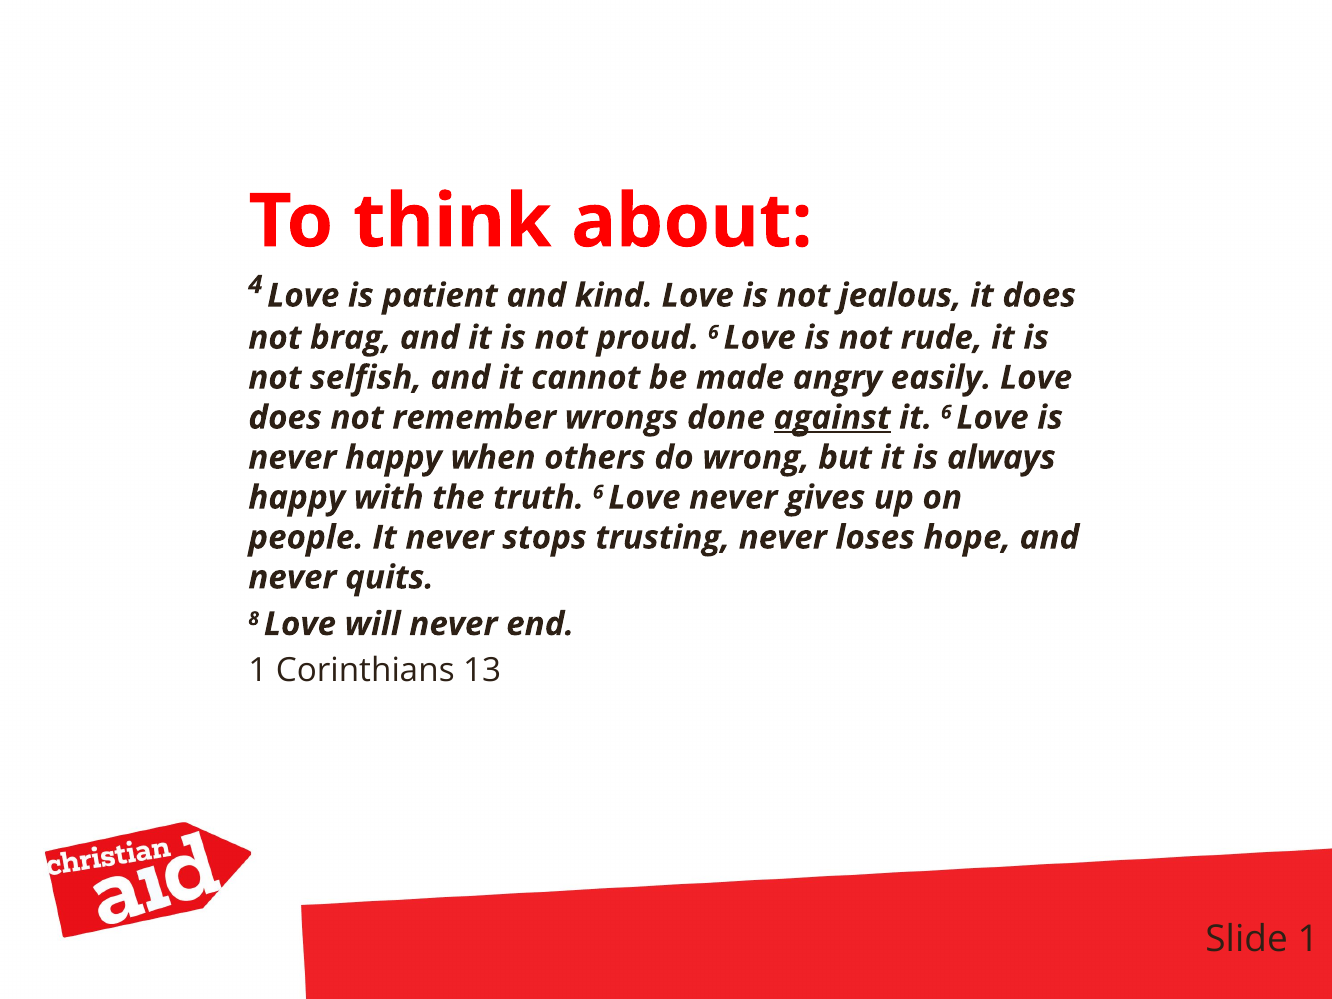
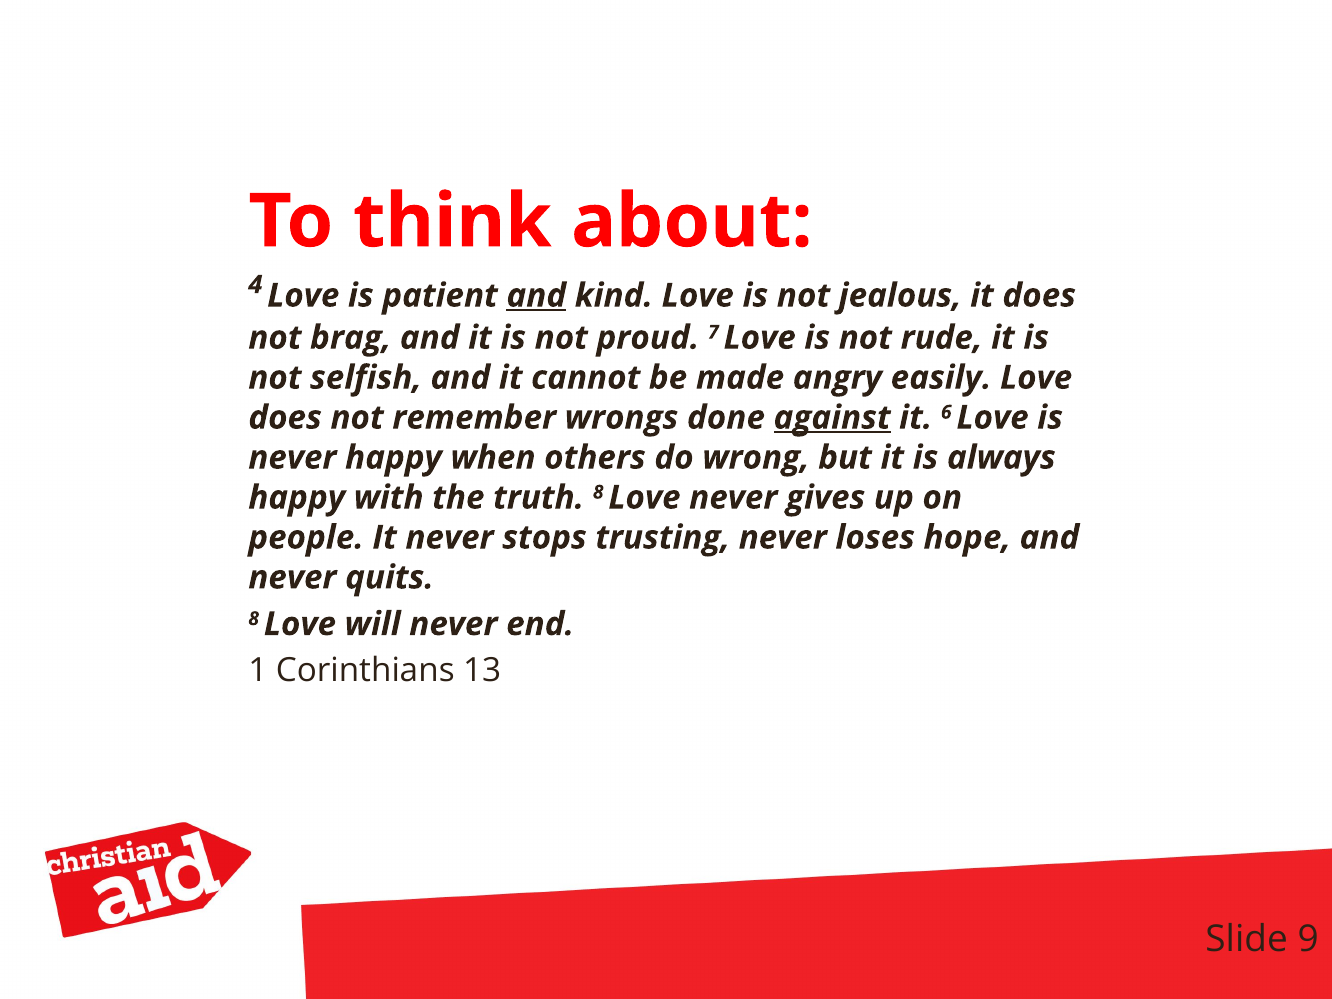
and underline: none -> present (536, 296)
proud 6: 6 -> 7 (713, 332)
truth 6: 6 -> 8 (598, 492)
Slide 1: 1 -> 9 (1308, 939)
